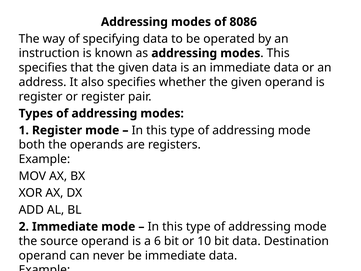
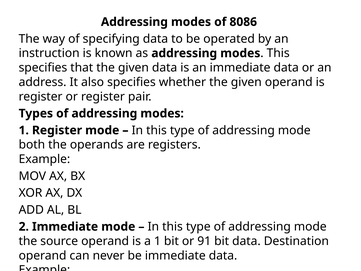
a 6: 6 -> 1 (157, 241)
10: 10 -> 91 (204, 241)
